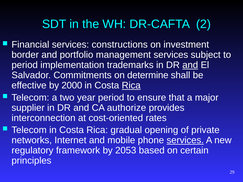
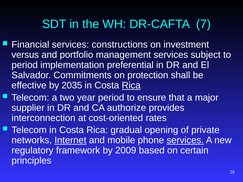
2: 2 -> 7 (203, 24)
border: border -> versus (25, 55)
trademarks: trademarks -> preferential (130, 65)
and underline: present -> none (190, 65)
determine: determine -> protection (148, 75)
2000: 2000 -> 2035 (72, 86)
Internet underline: none -> present (70, 140)
2053: 2053 -> 2009 (126, 151)
